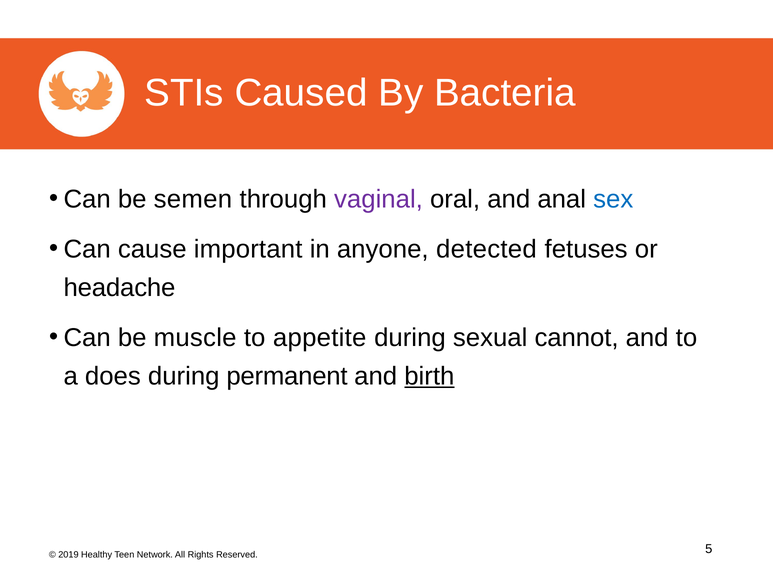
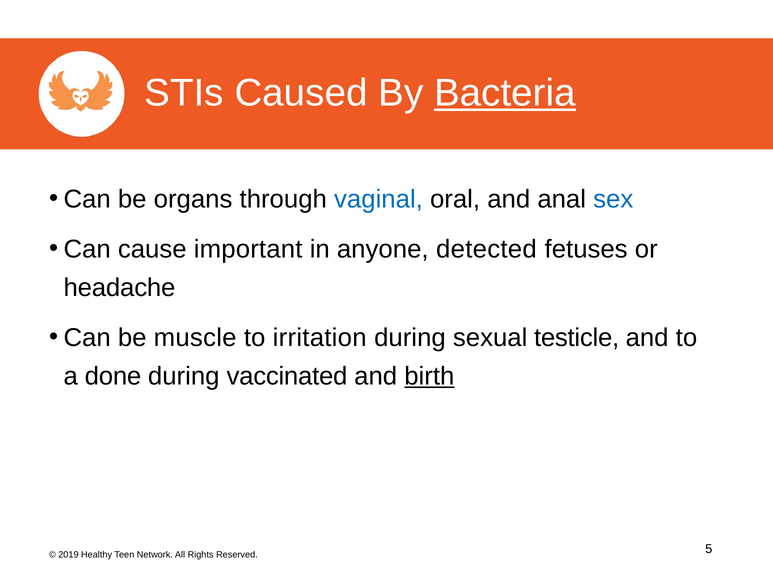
Bacteria underline: none -> present (505, 93)
semen: semen -> organs (193, 199)
vaginal colour: purple -> blue (378, 199)
appetite: appetite -> irritation (320, 338)
cannot: cannot -> testicle (577, 338)
does: does -> done (113, 377)
permanent: permanent -> vaccinated (287, 377)
